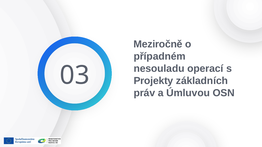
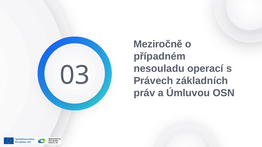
Projekty: Projekty -> Právech (153, 81)
